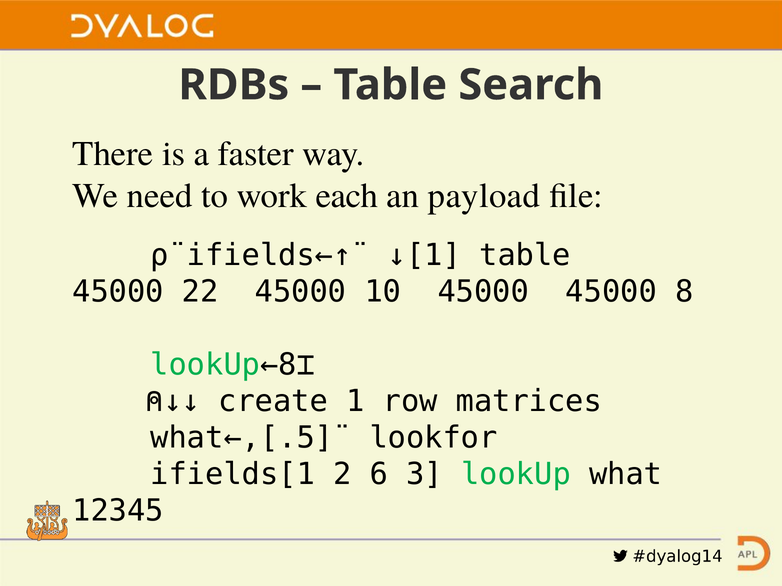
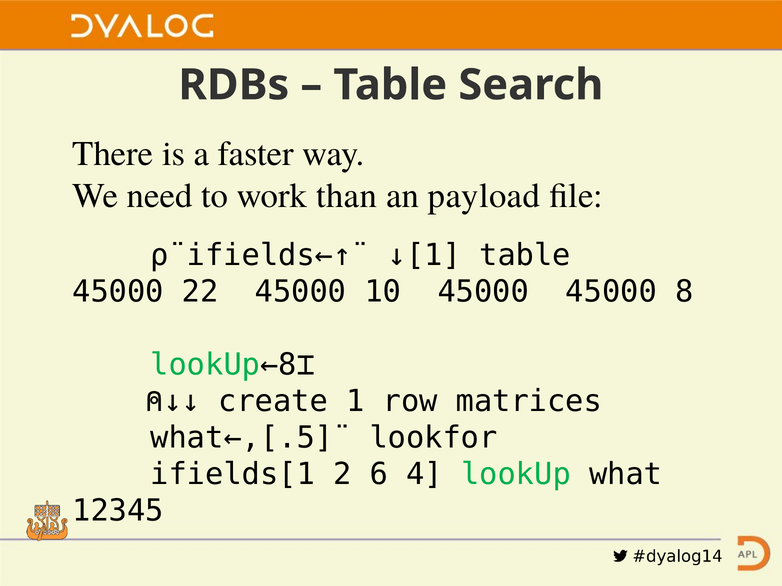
each: each -> than (347, 196)
3: 3 -> 4 (424, 475)
